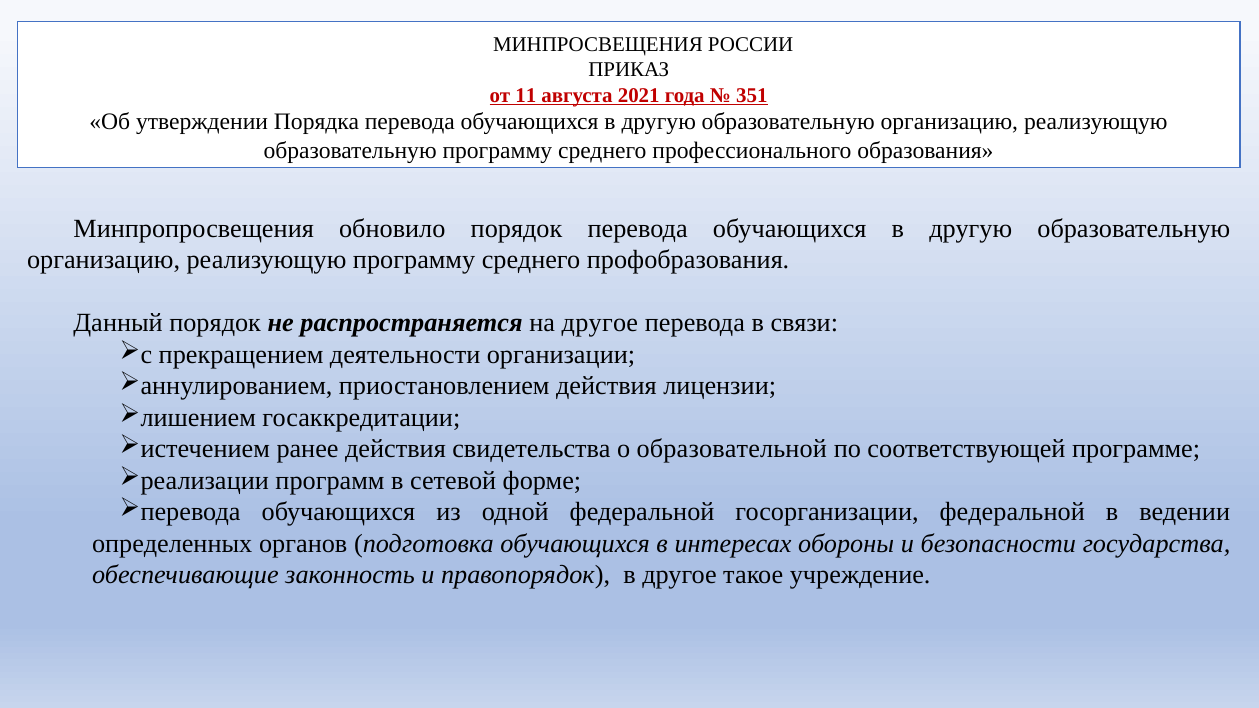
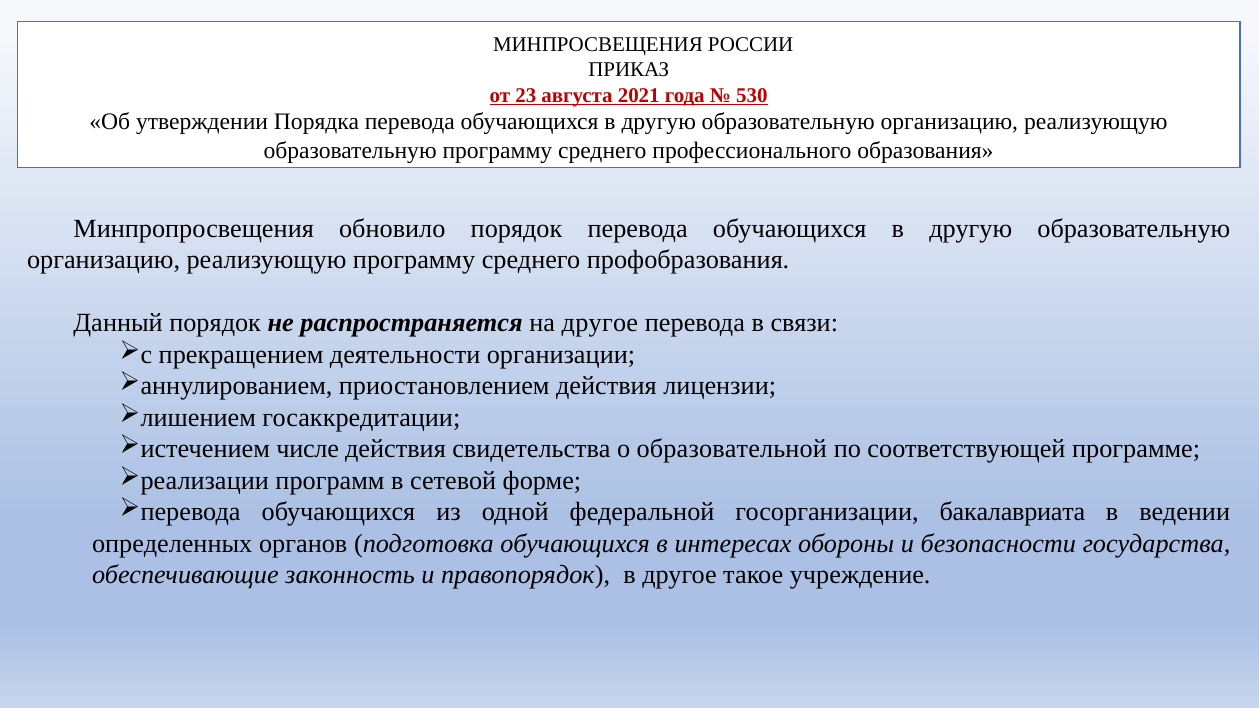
11: 11 -> 23 (526, 95)
351: 351 -> 530 (752, 95)
ранее: ранее -> числе (308, 449)
госорганизации федеральной: федеральной -> бакалавриата (1012, 512)
